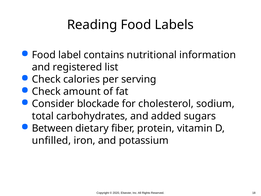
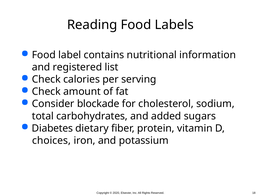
Between: Between -> Diabetes (52, 128)
unfilled: unfilled -> choices (51, 140)
